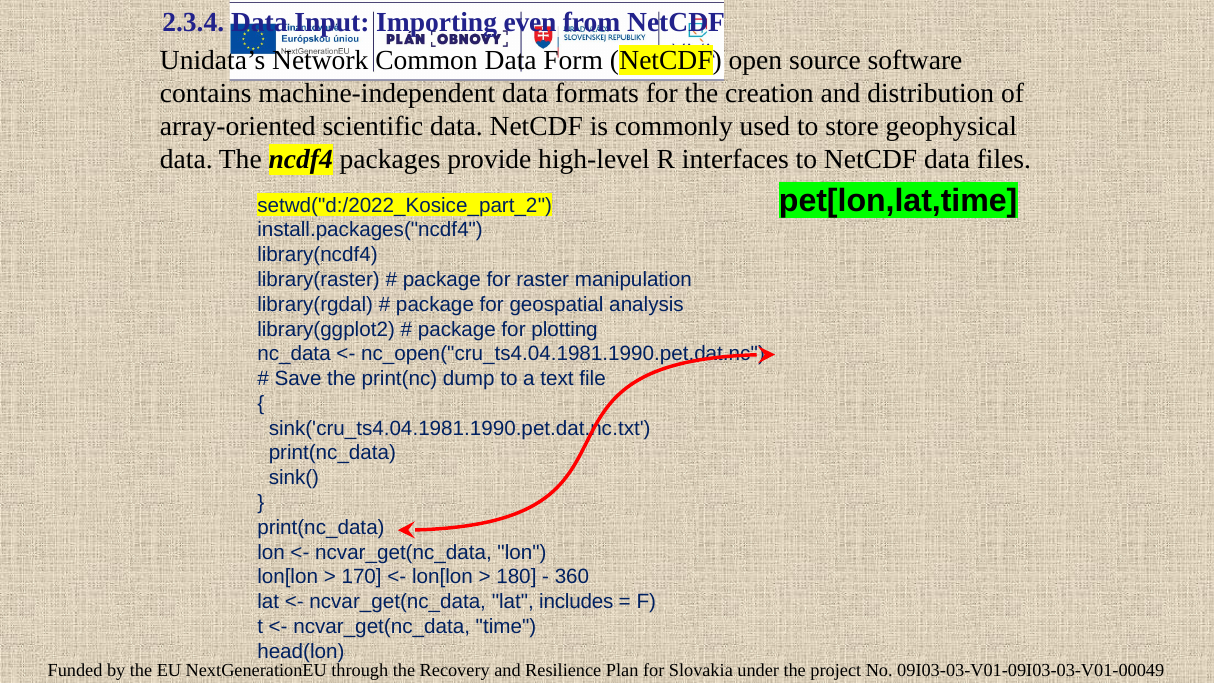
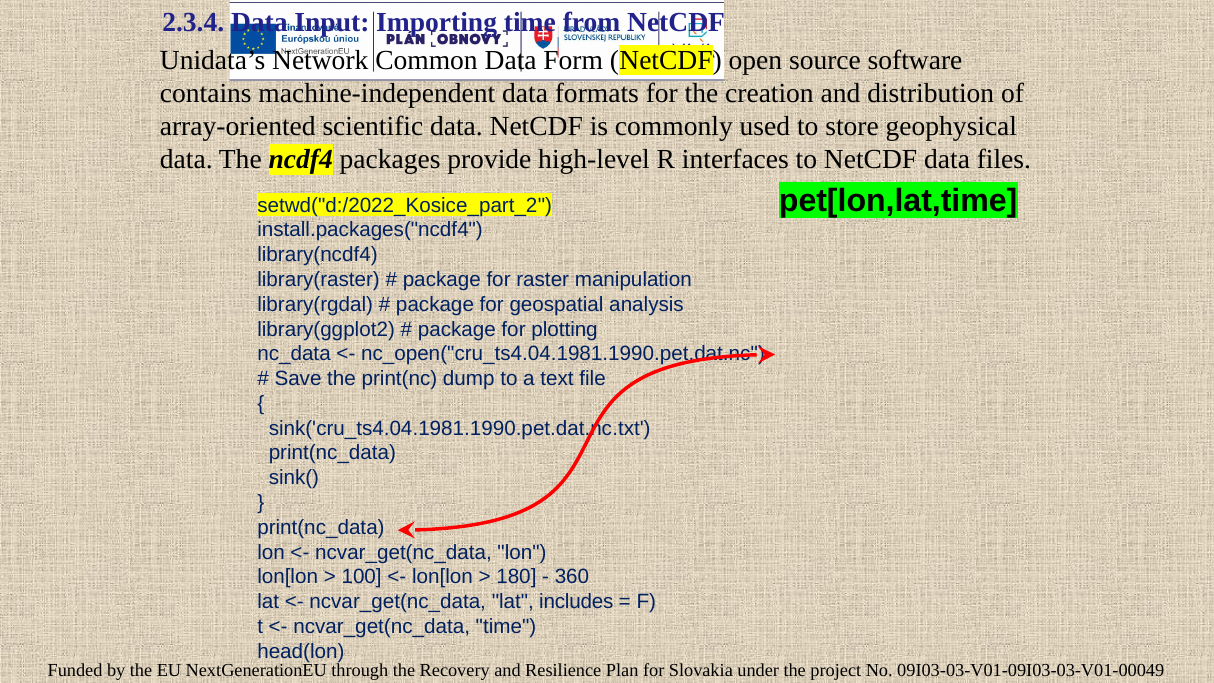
Importing even: even -> time (530, 22)
170: 170 -> 100 (362, 577)
